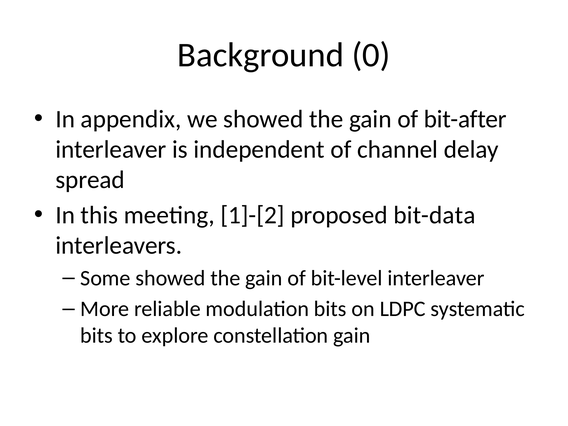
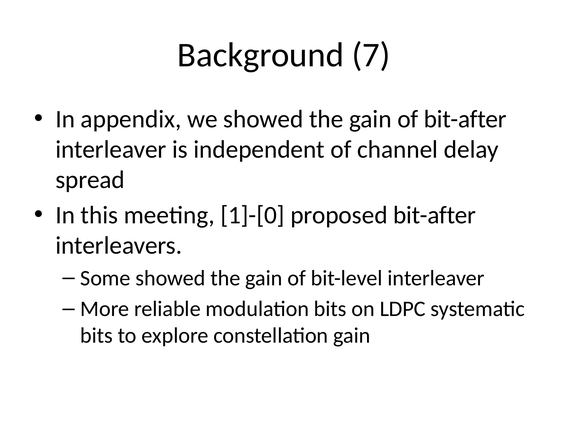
0: 0 -> 7 (371, 55)
1]-[2: 1]-[2 -> 1]-[0 (253, 215)
proposed bit-data: bit-data -> bit-after (435, 215)
